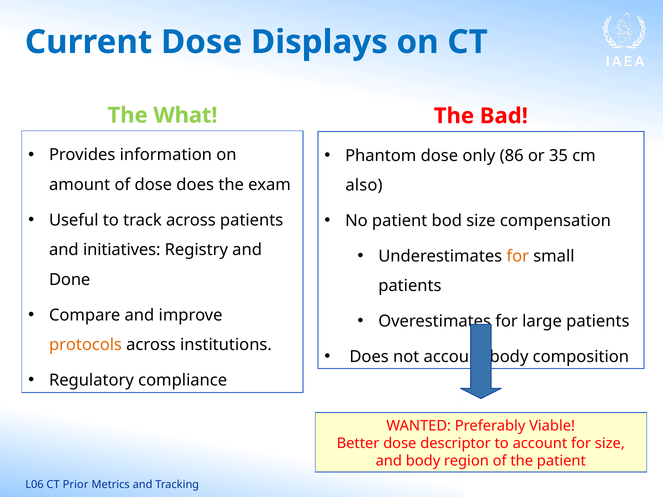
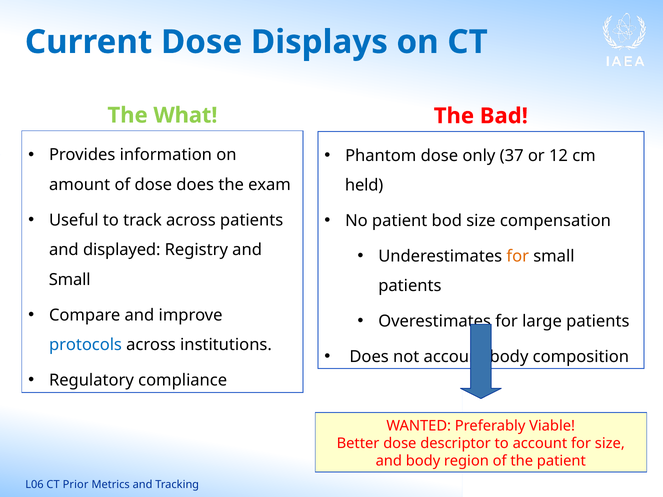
86: 86 -> 37 (512, 156)
35: 35 -> 12 (558, 156)
also: also -> held (364, 186)
initiatives: initiatives -> displayed (122, 250)
Done: Done -> Small (70, 280)
protocols colour: orange -> blue (85, 345)
